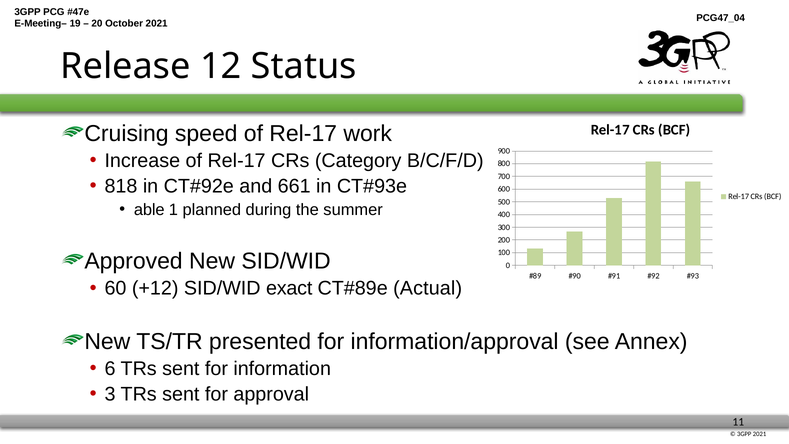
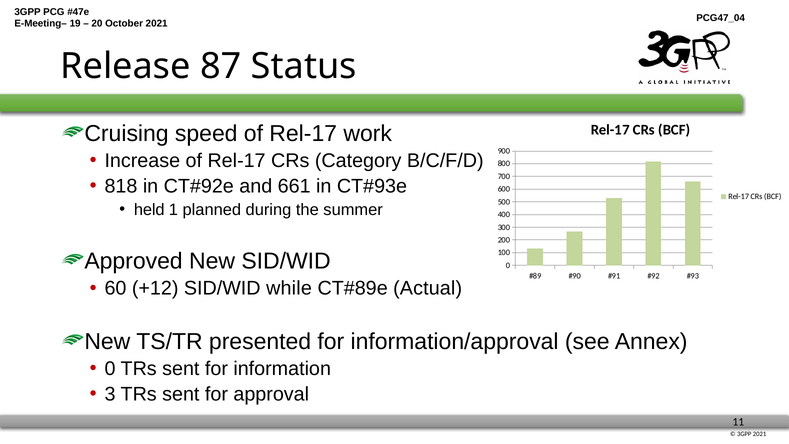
12: 12 -> 87 (221, 66)
able: able -> held (149, 210)
exact: exact -> while (289, 288)
6: 6 -> 0 (110, 369)
